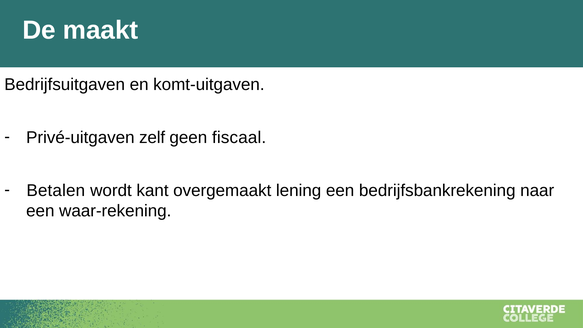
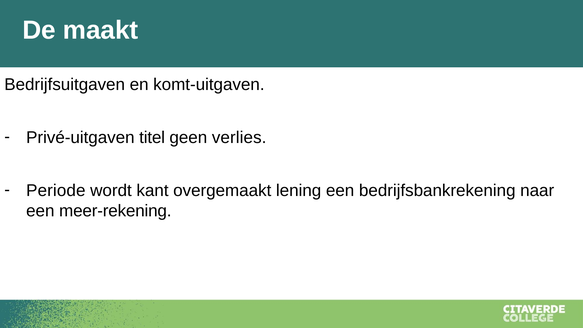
zelf: zelf -> titel (152, 137)
fiscaal: fiscaal -> verlies (239, 137)
Betalen: Betalen -> Periode (56, 190)
waar-rekening: waar-rekening -> meer-rekening (115, 211)
